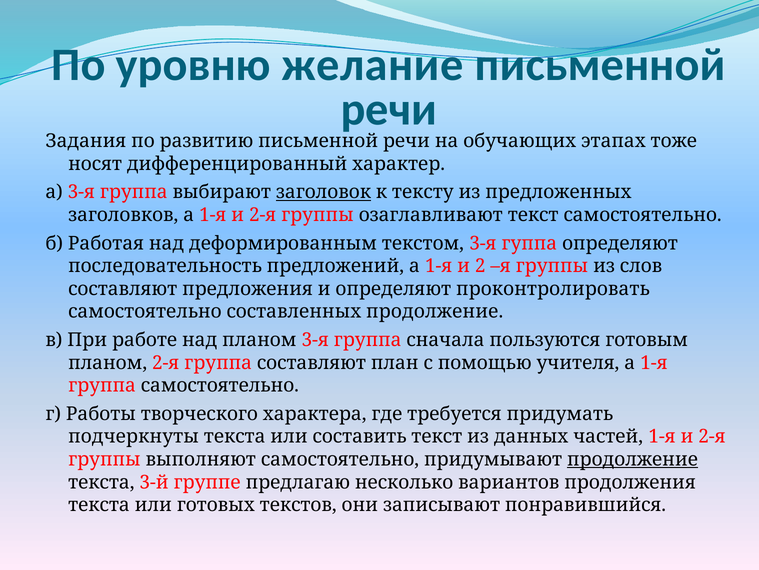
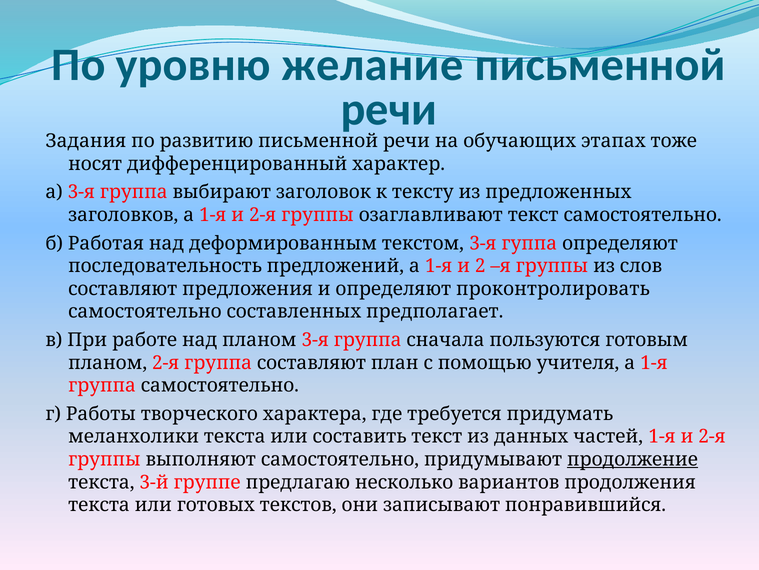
заголовок underline: present -> none (323, 192)
составленных продолжение: продолжение -> предполагает (435, 311)
подчеркнуты: подчеркнуты -> меланхолики (134, 436)
